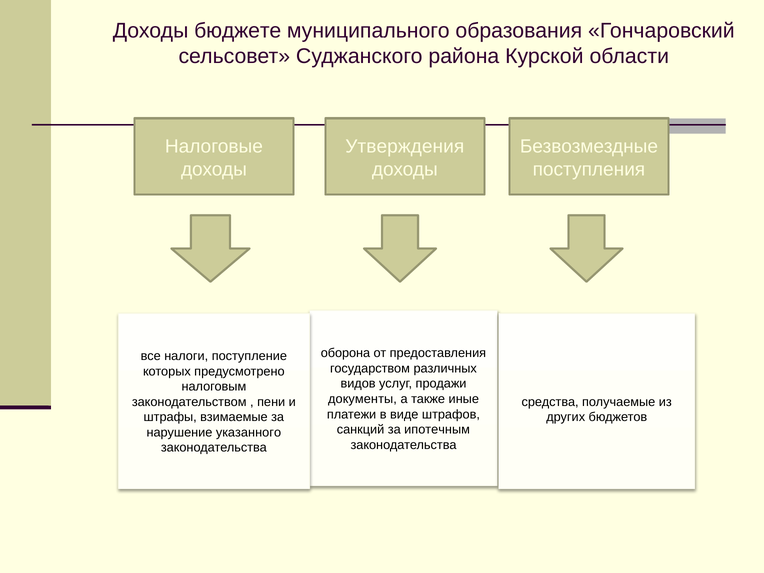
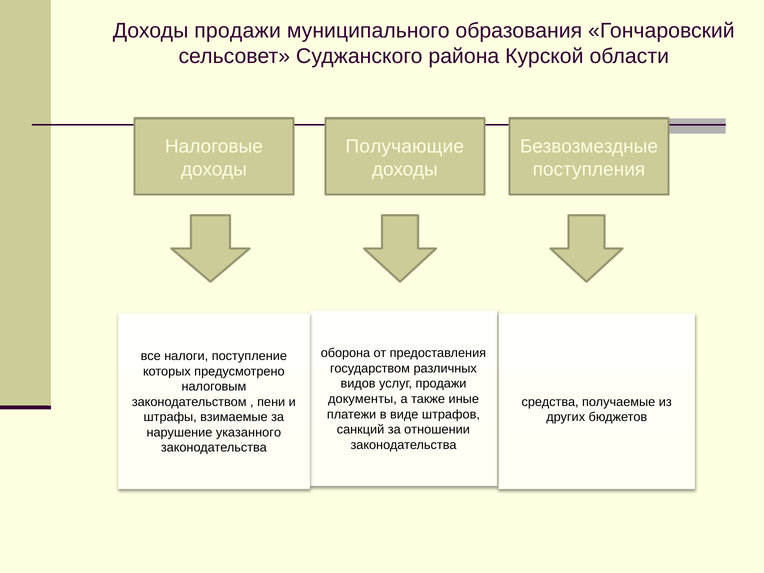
Доходы бюджете: бюджете -> продажи (238, 31)
Утверждения: Утверждения -> Получающие (405, 146)
ипотечным: ипотечным -> отношении (437, 430)
